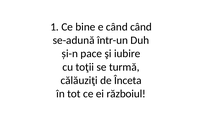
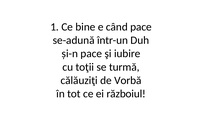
când când: când -> pace (141, 27)
Înceta: Înceta -> Vorbă (128, 81)
